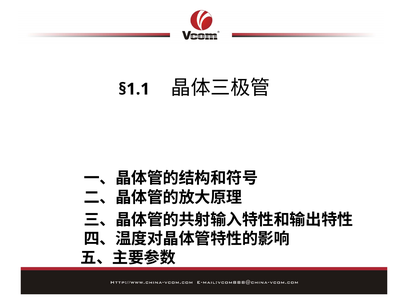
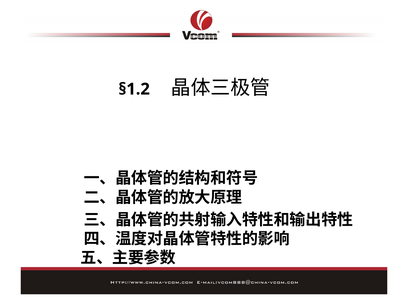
§1.1: §1.1 -> §1.2 (134, 89)
